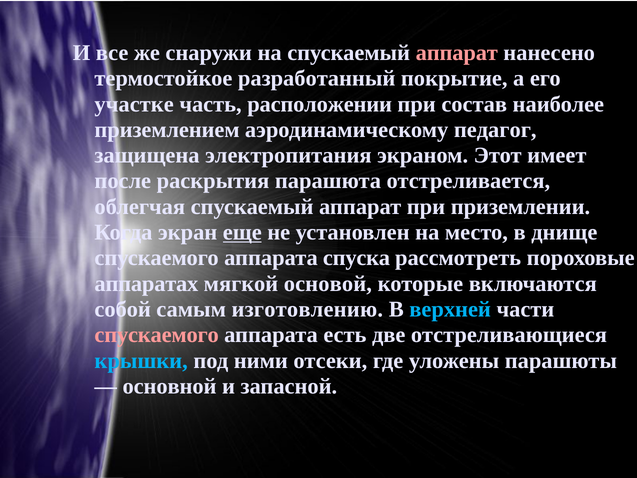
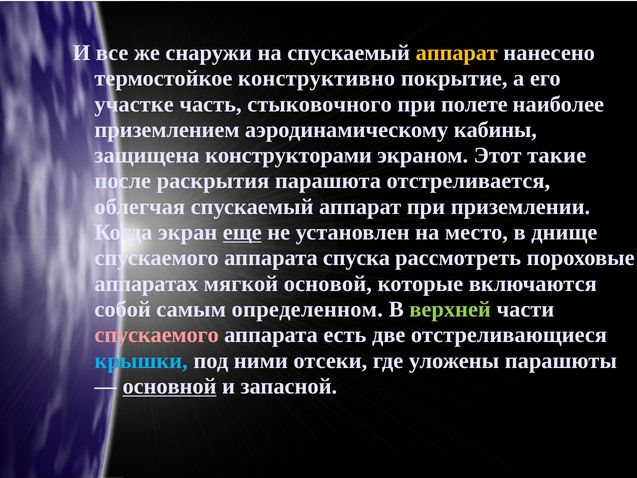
аппарат colour: pink -> yellow (457, 53)
разработанный: разработанный -> конструктивно (317, 78)
расположении: расположении -> стыковочного (320, 104)
состав: состав -> полете (474, 104)
педагог: педагог -> кабины (495, 130)
электропитания: электропитания -> конструкторами (288, 155)
имеет: имеет -> такие (557, 155)
изготовлению: изготовлению -> определенном (307, 309)
верхней colour: light blue -> light green (450, 309)
основной underline: none -> present (170, 386)
